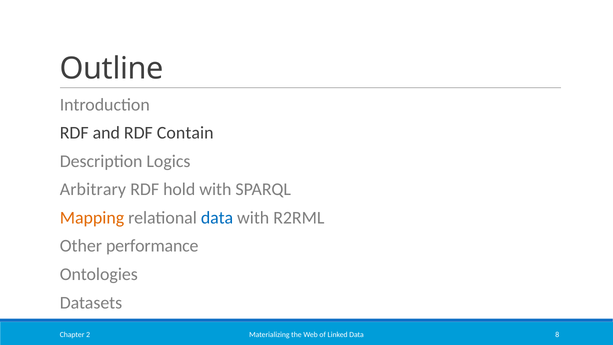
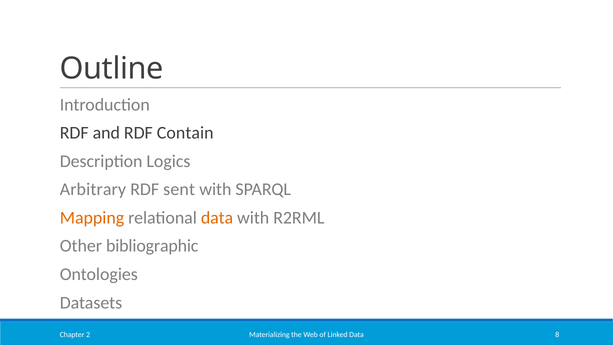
hold: hold -> sent (179, 189)
data colour: blue -> orange (217, 218)
performance: performance -> bibliographic (152, 246)
